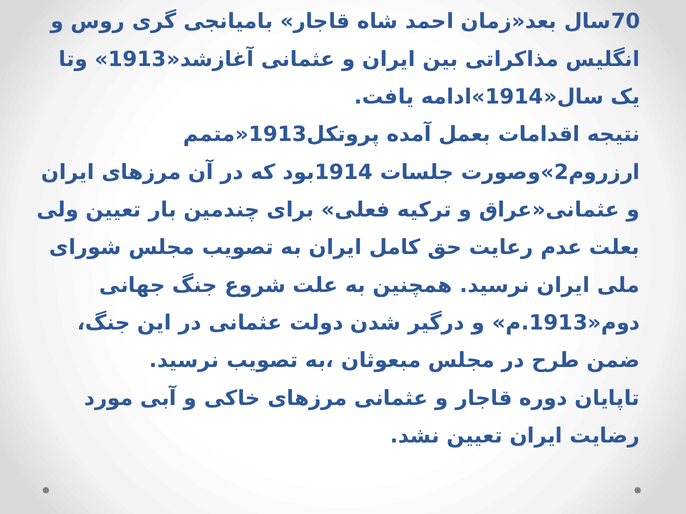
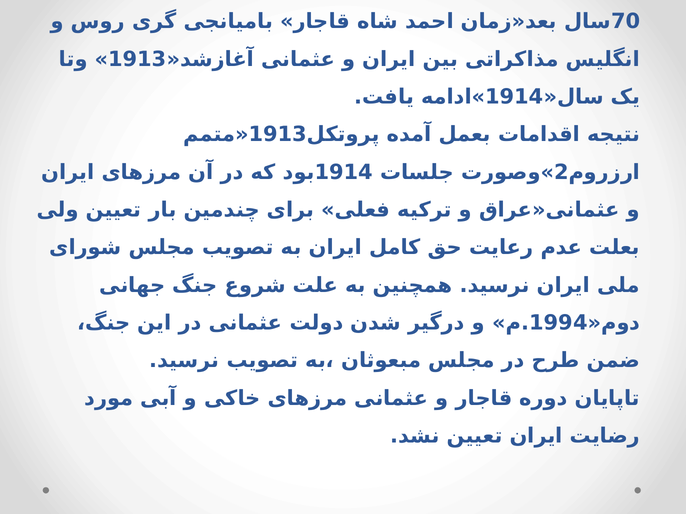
1913: 1913 -> 1994 (559, 323)
